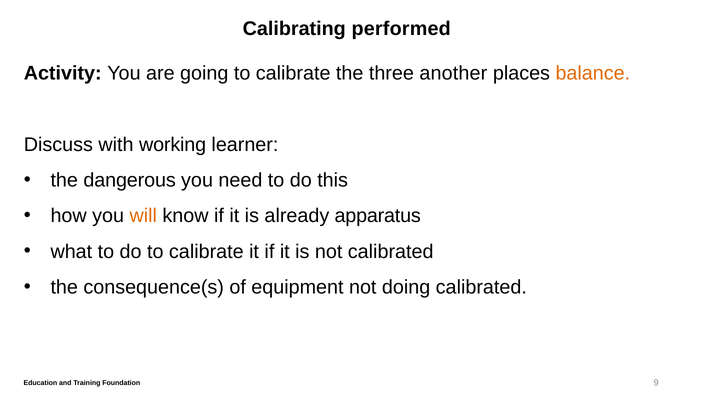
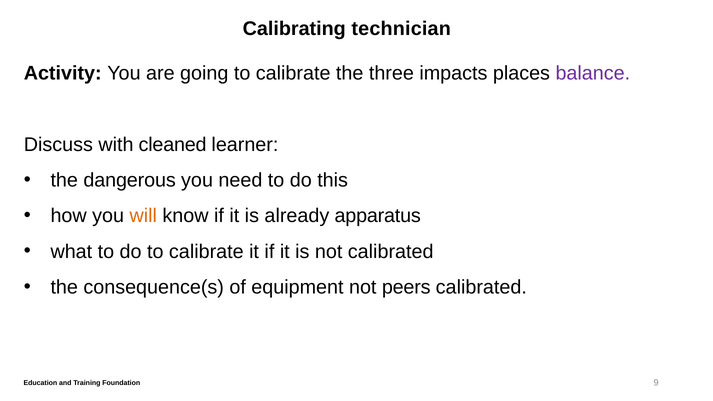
performed: performed -> technician (401, 29)
another: another -> impacts (453, 73)
balance colour: orange -> purple (593, 73)
working: working -> cleaned (173, 145)
doing: doing -> peers (406, 287)
